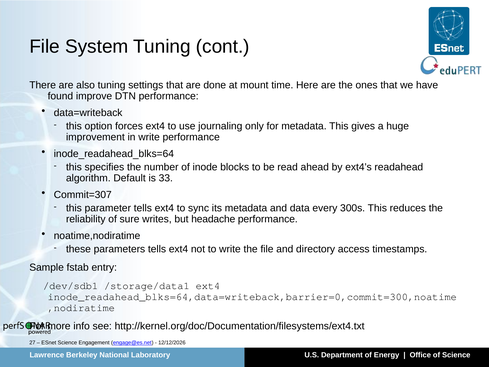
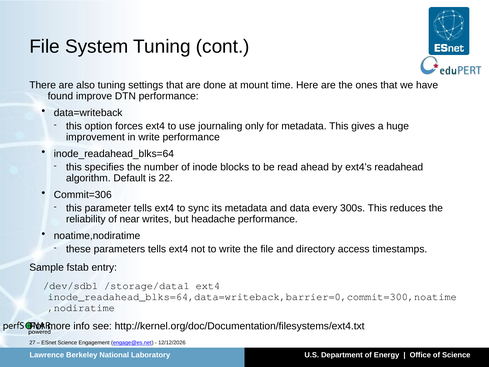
33: 33 -> 22 (166, 178)
Commit=307: Commit=307 -> Commit=306 (83, 195)
sure: sure -> near (130, 219)
